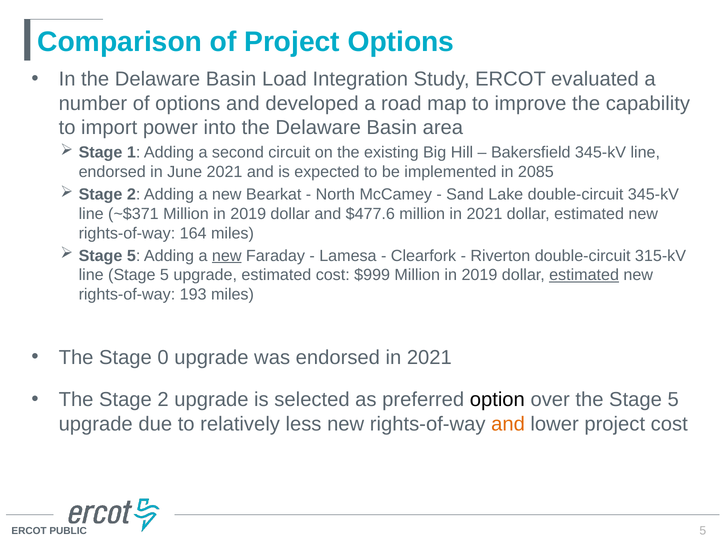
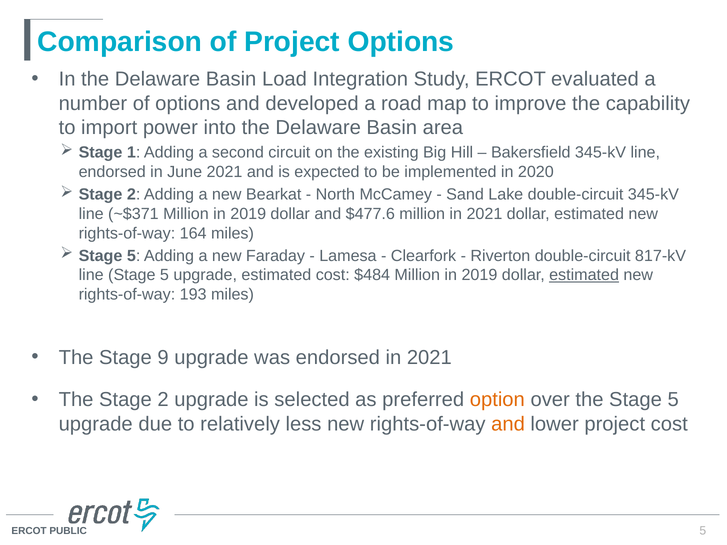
2085: 2085 -> 2020 (536, 172)
new underline: present -> none (227, 256)
315-kV: 315-kV -> 817-kV (661, 256)
$999: $999 -> $484 (372, 275)
0: 0 -> 9 (163, 358)
option colour: black -> orange (497, 400)
